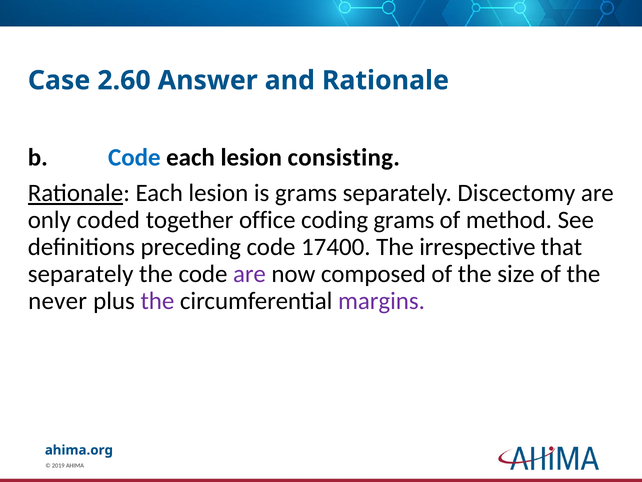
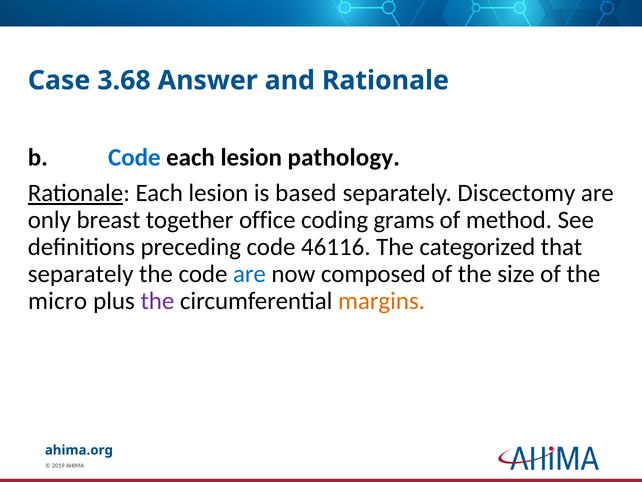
2.60: 2.60 -> 3.68 (124, 80)
consisting: consisting -> pathology (344, 157)
is grams: grams -> based (306, 193)
coded: coded -> breast (108, 220)
17400: 17400 -> 46116 (336, 247)
irrespective: irrespective -> categorized (477, 247)
are colour: purple -> blue (249, 274)
never: never -> micro (58, 301)
margins colour: purple -> orange (381, 301)
